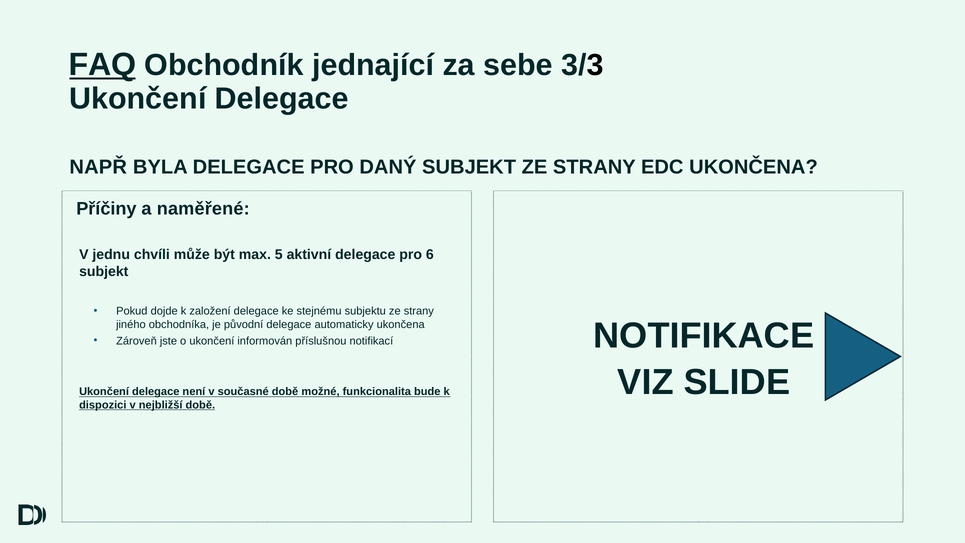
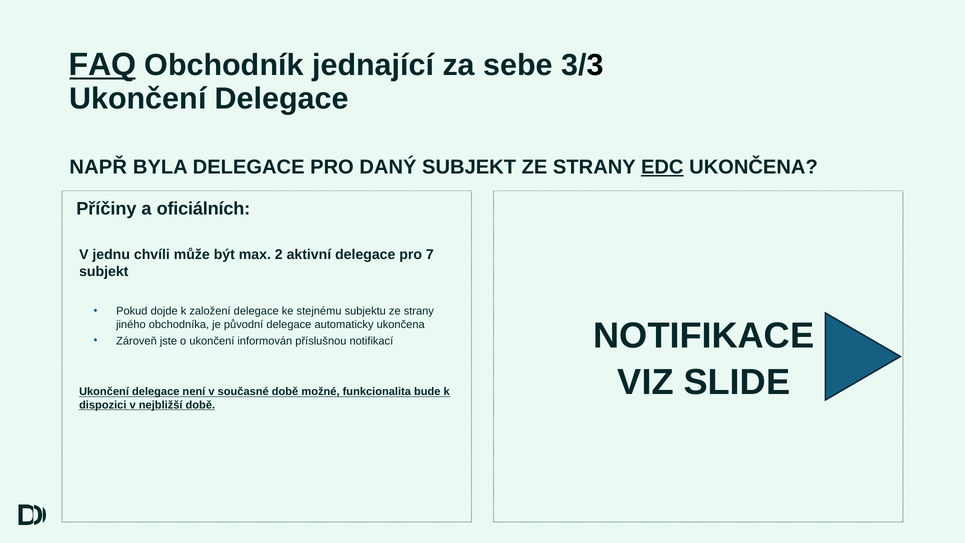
EDC underline: none -> present (662, 167)
naměřené: naměřené -> oficiálních (203, 209)
5: 5 -> 2 (279, 255)
6: 6 -> 7 (430, 255)
